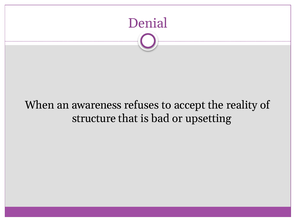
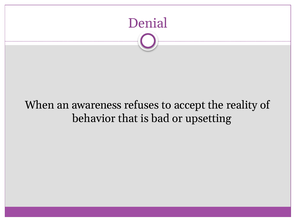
structure: structure -> behavior (94, 118)
